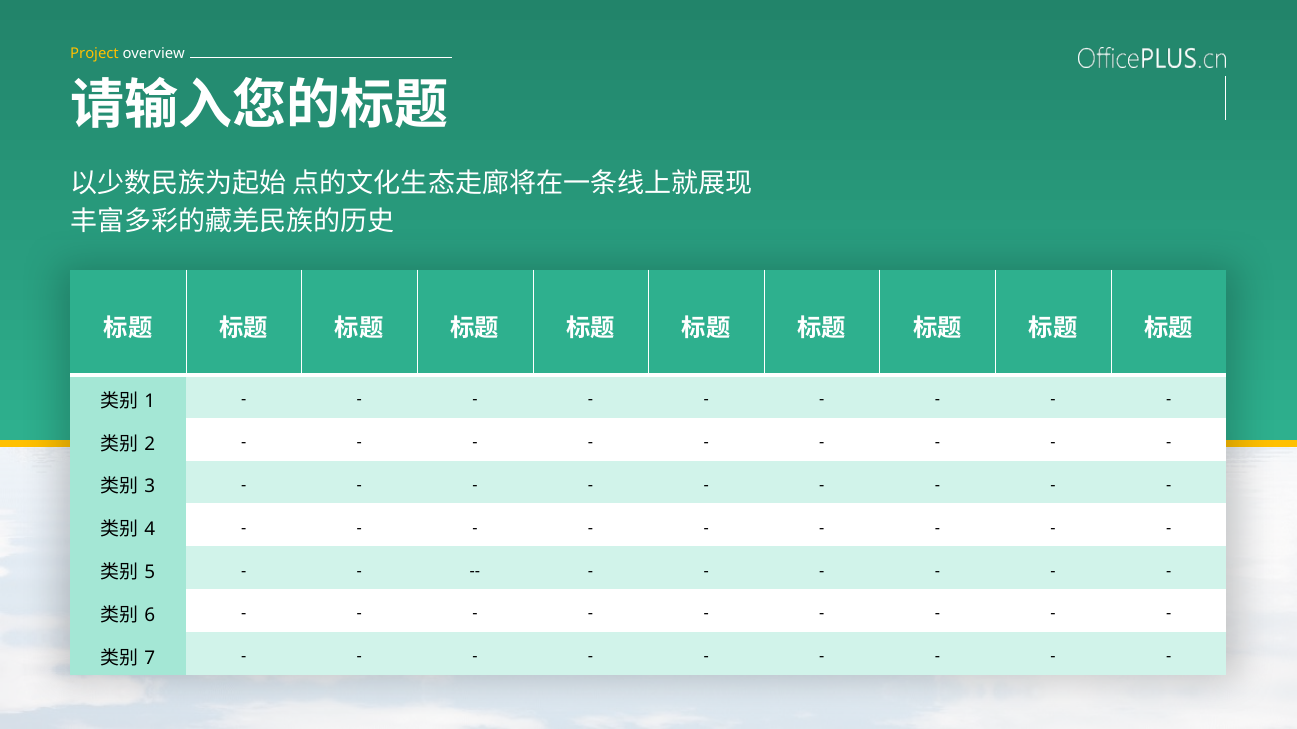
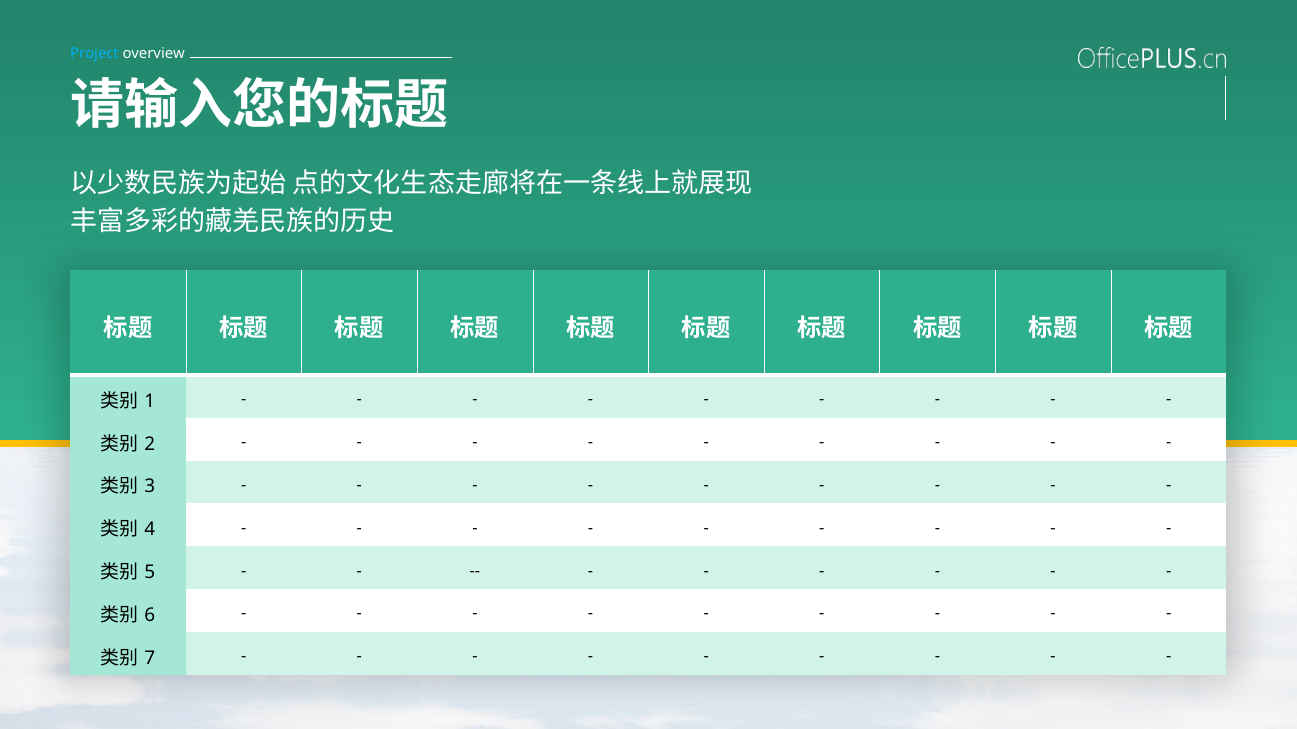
Project colour: yellow -> light blue (95, 54)
